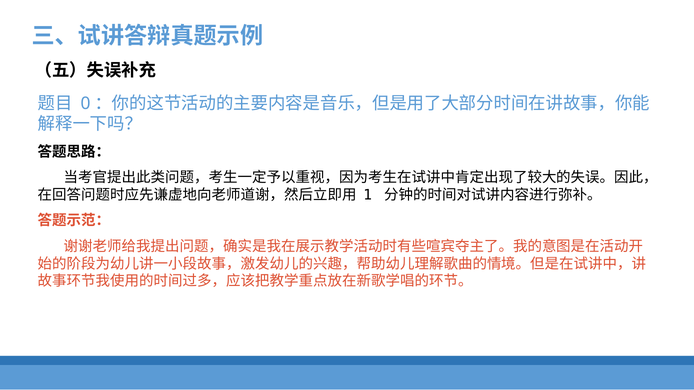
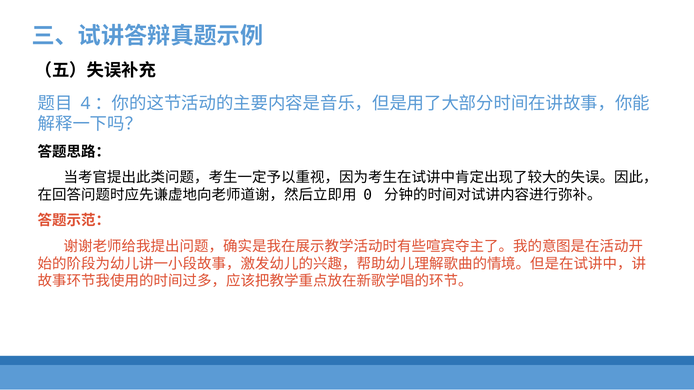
0: 0 -> 4 (86, 104)
1: 1 -> 0 (368, 195)
